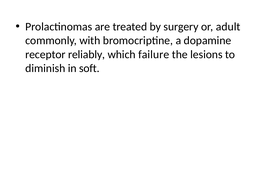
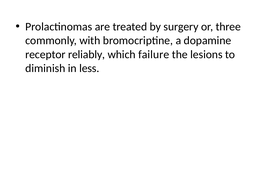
adult: adult -> three (228, 27)
soft: soft -> less (89, 68)
